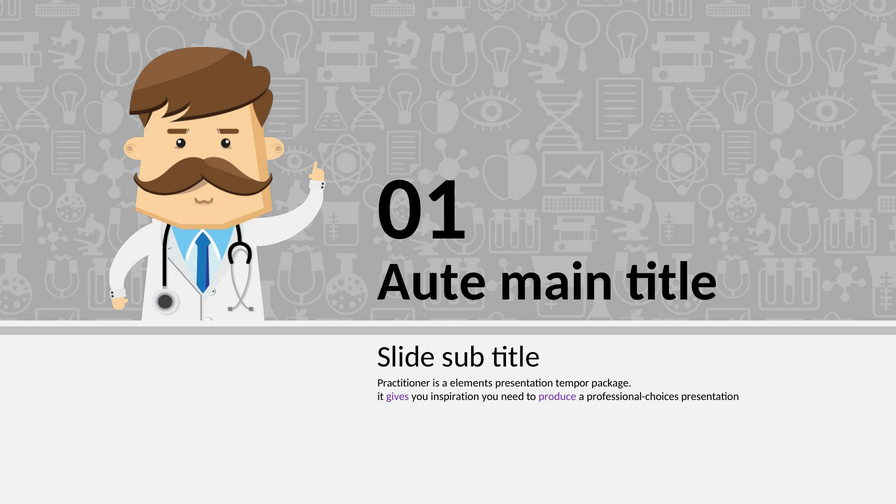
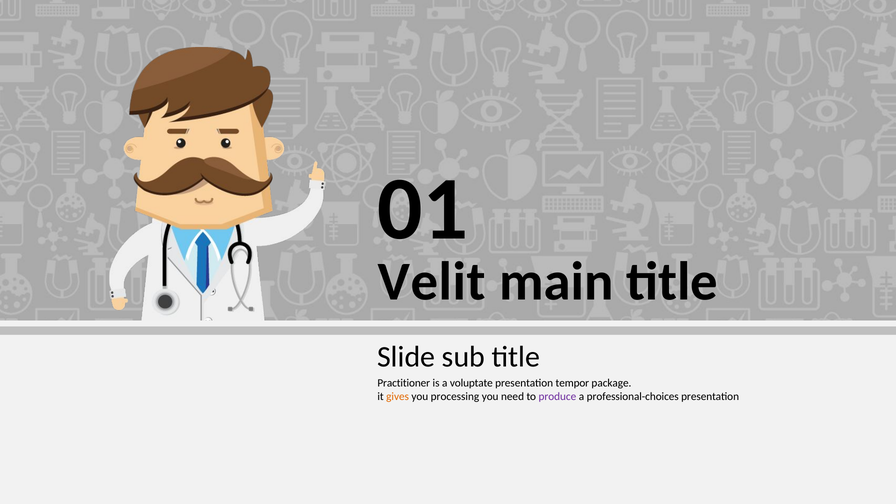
Aute: Aute -> Velit (432, 282)
elements: elements -> voluptate (471, 383)
gives colour: purple -> orange (398, 397)
inspiration: inspiration -> processing (455, 397)
